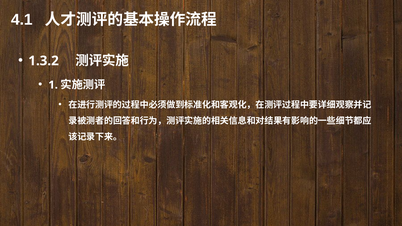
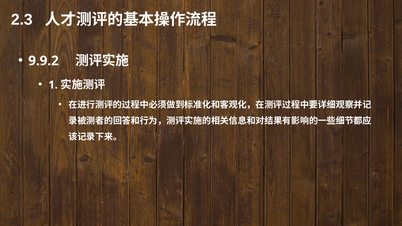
4.1: 4.1 -> 2.3 (22, 20)
1.3.2: 1.3.2 -> 9.9.2 (44, 61)
